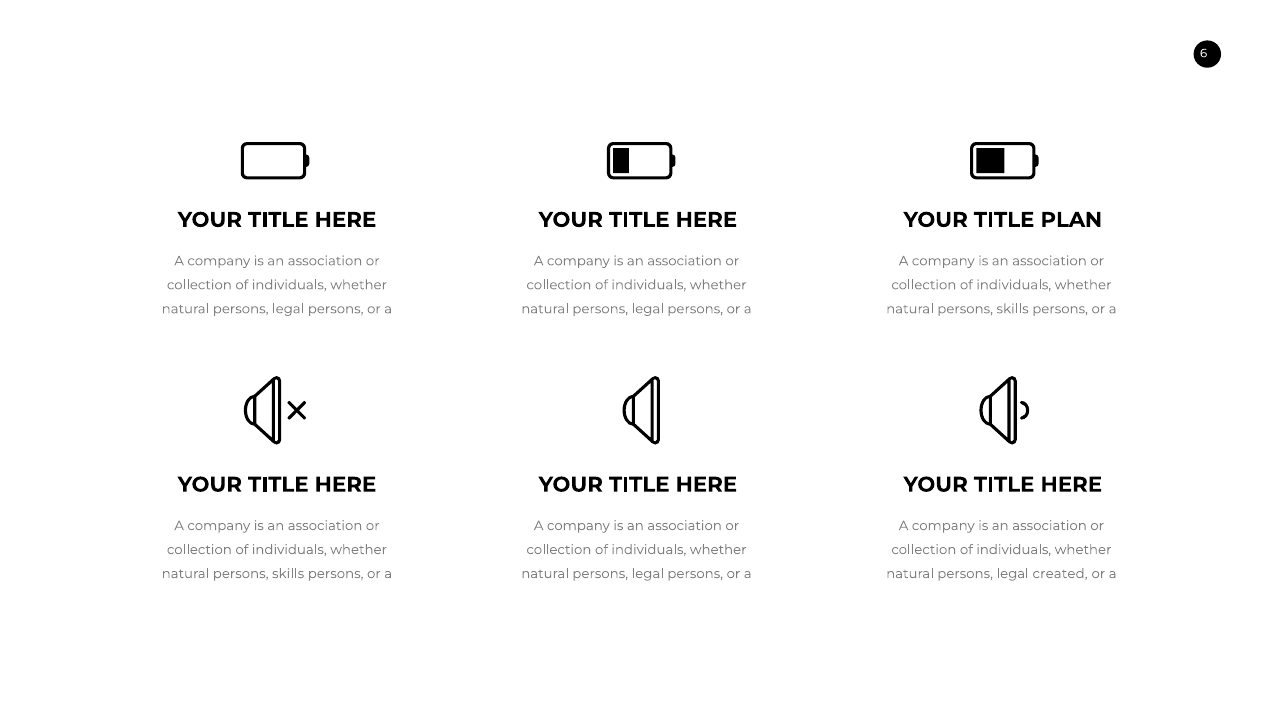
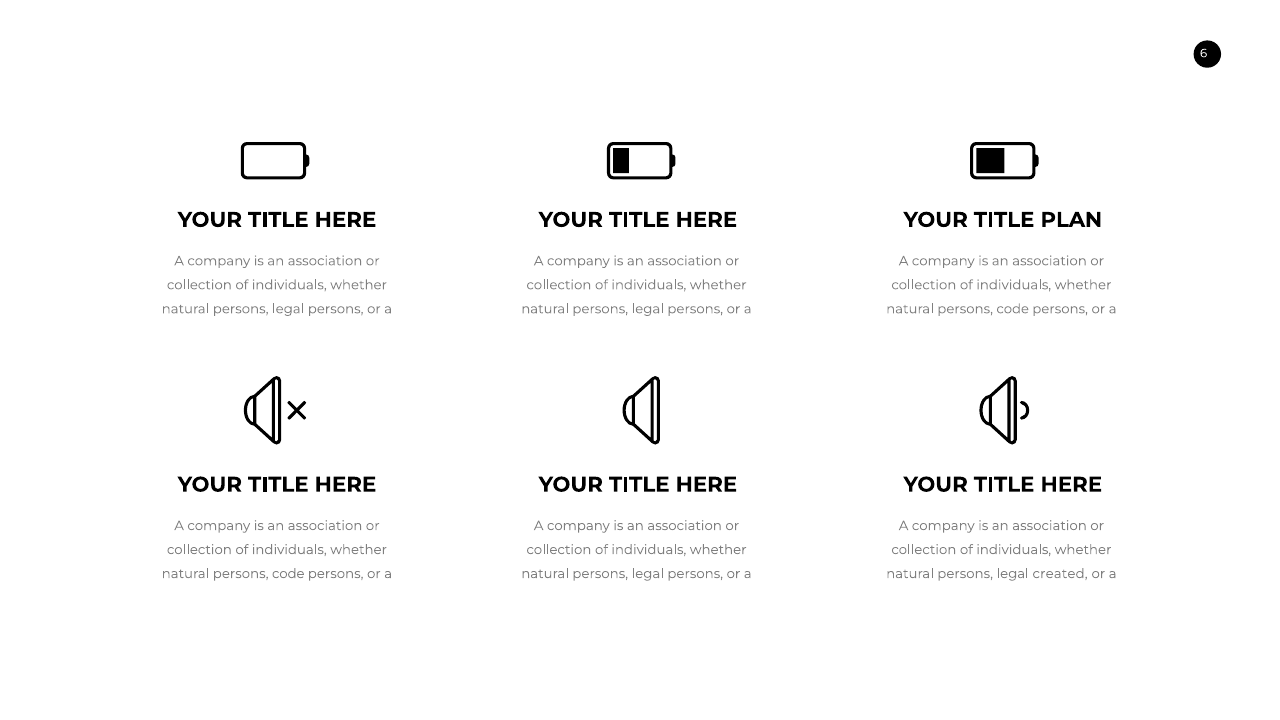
skills: skills -> code (1013, 309)
skills: skills -> code (288, 574)
